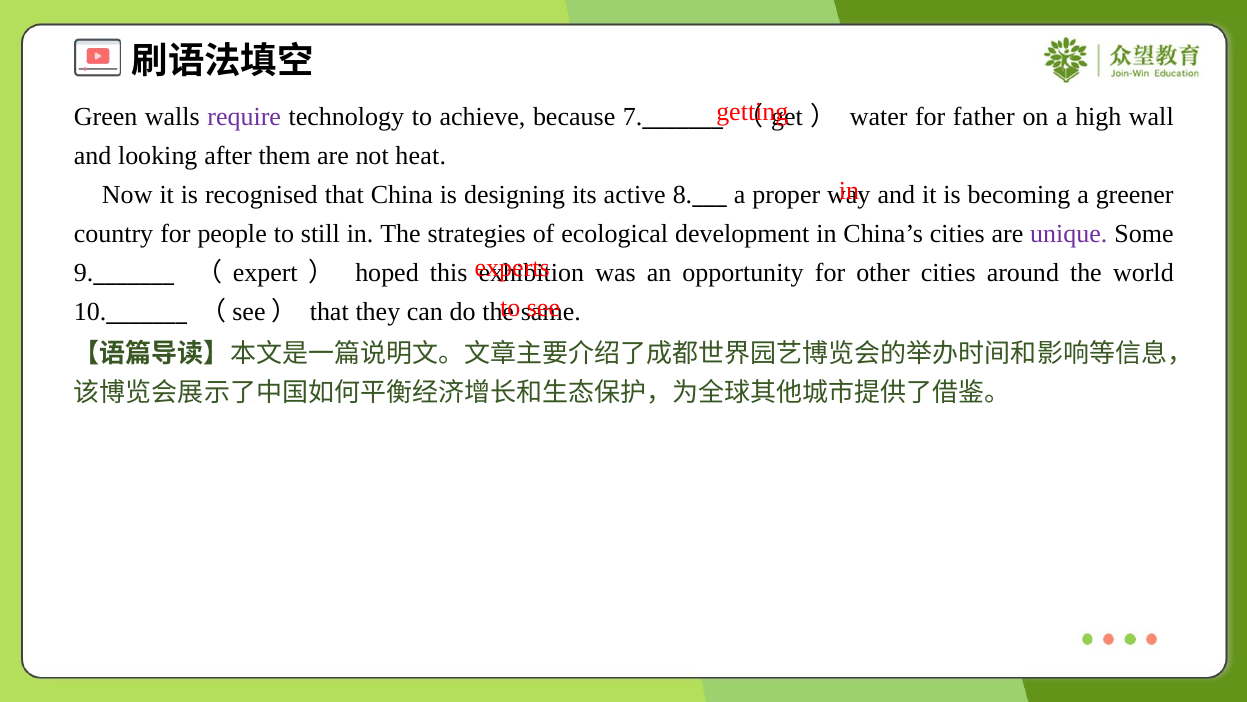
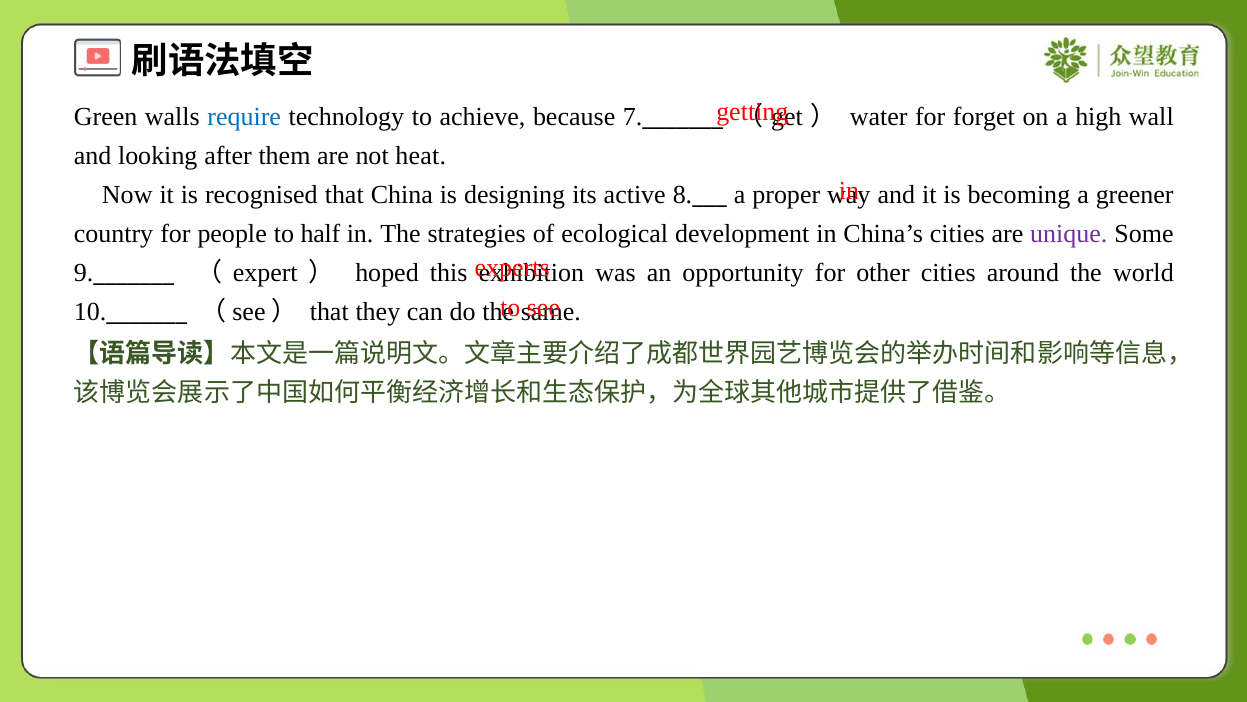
require colour: purple -> blue (244, 117)
father: father -> forget (984, 117)
still: still -> half (320, 234)
